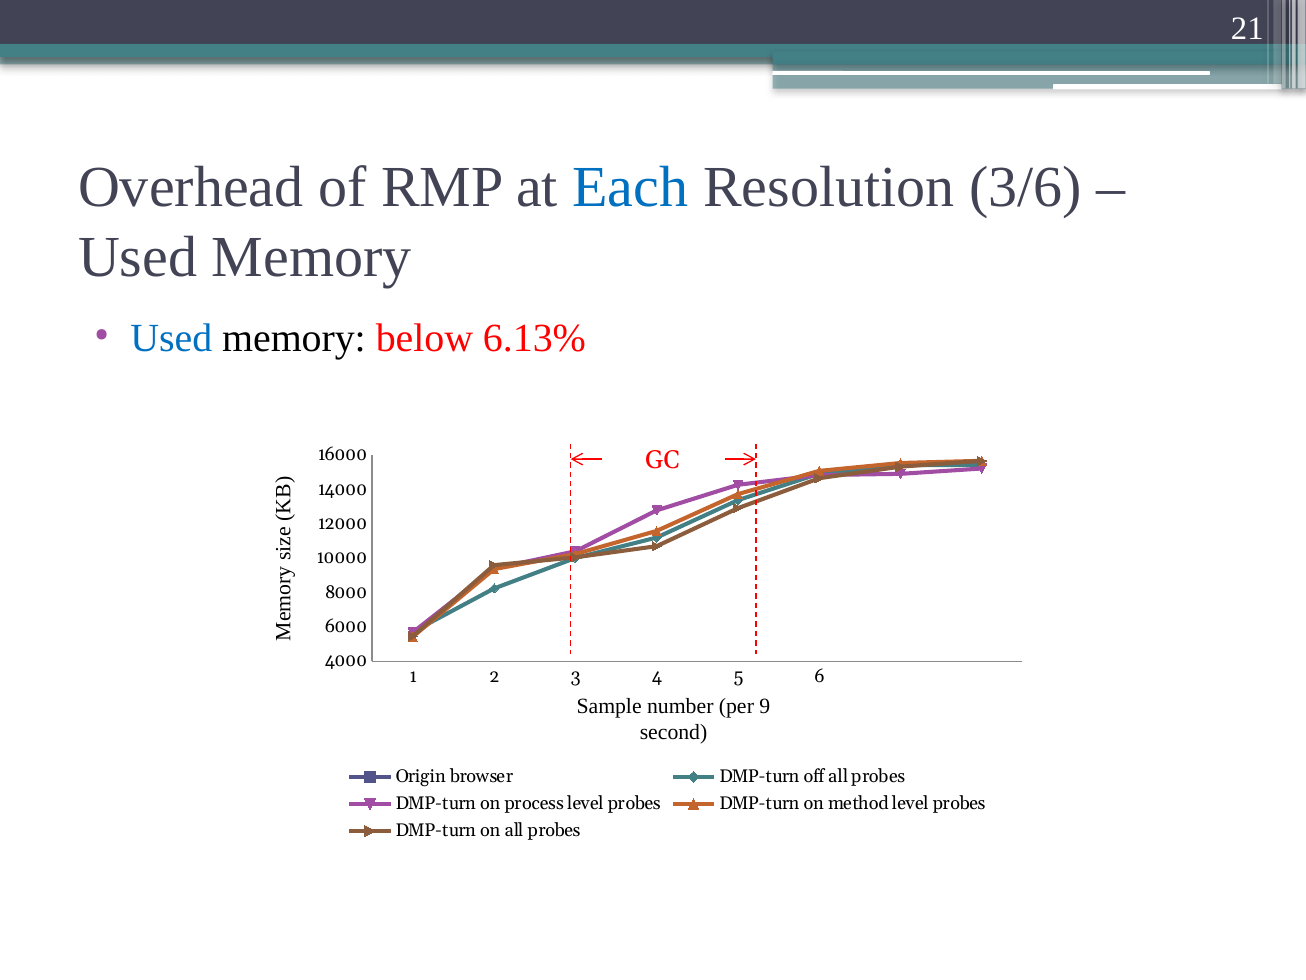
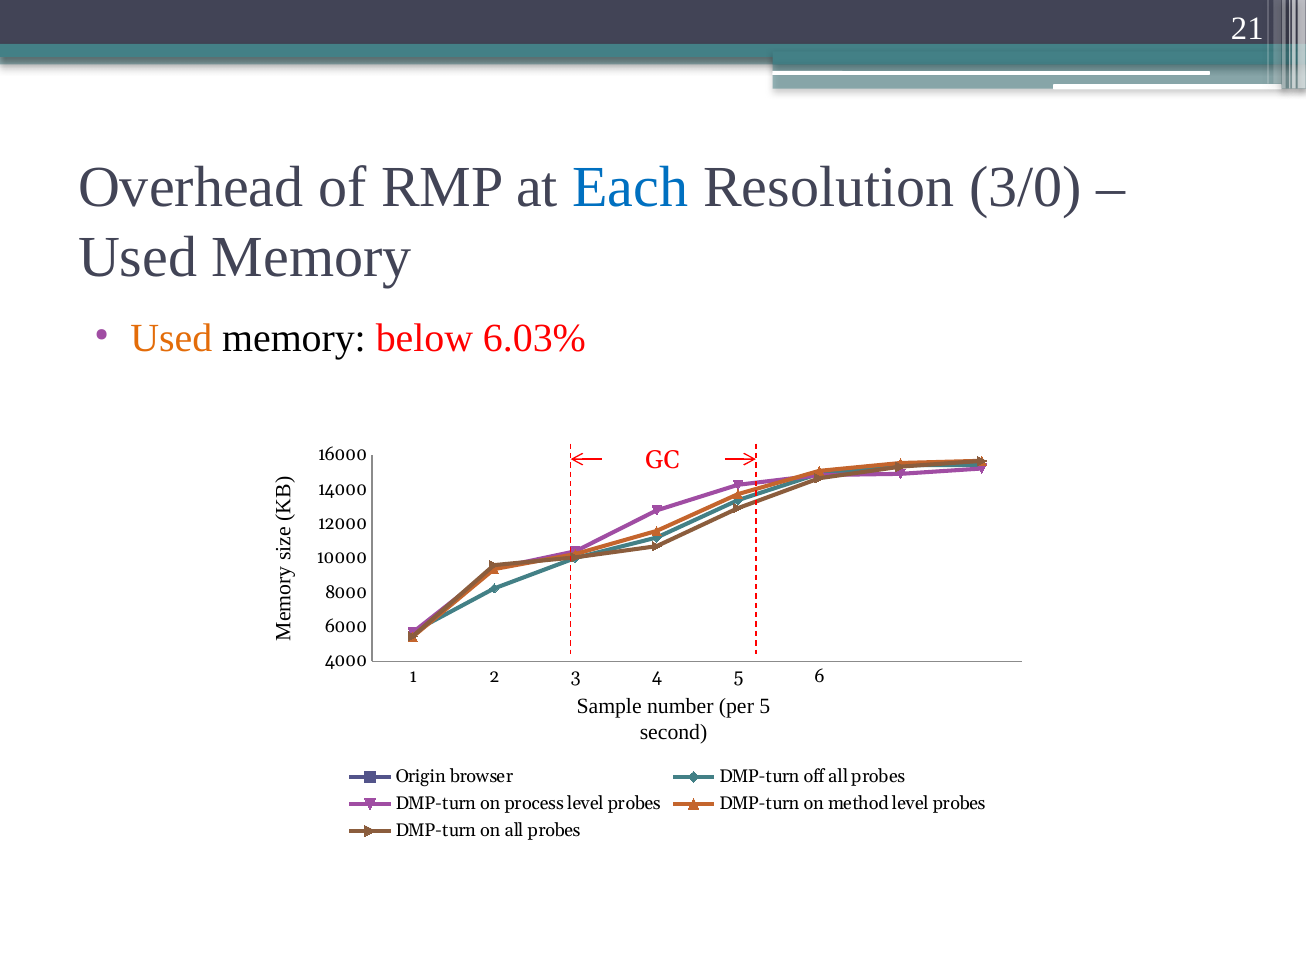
3/6: 3/6 -> 3/0 (1026, 187)
Used colour: blue -> orange (171, 338)
6.13%: 6.13% -> 6.03% (534, 338)
per 9: 9 -> 5 (765, 706)
